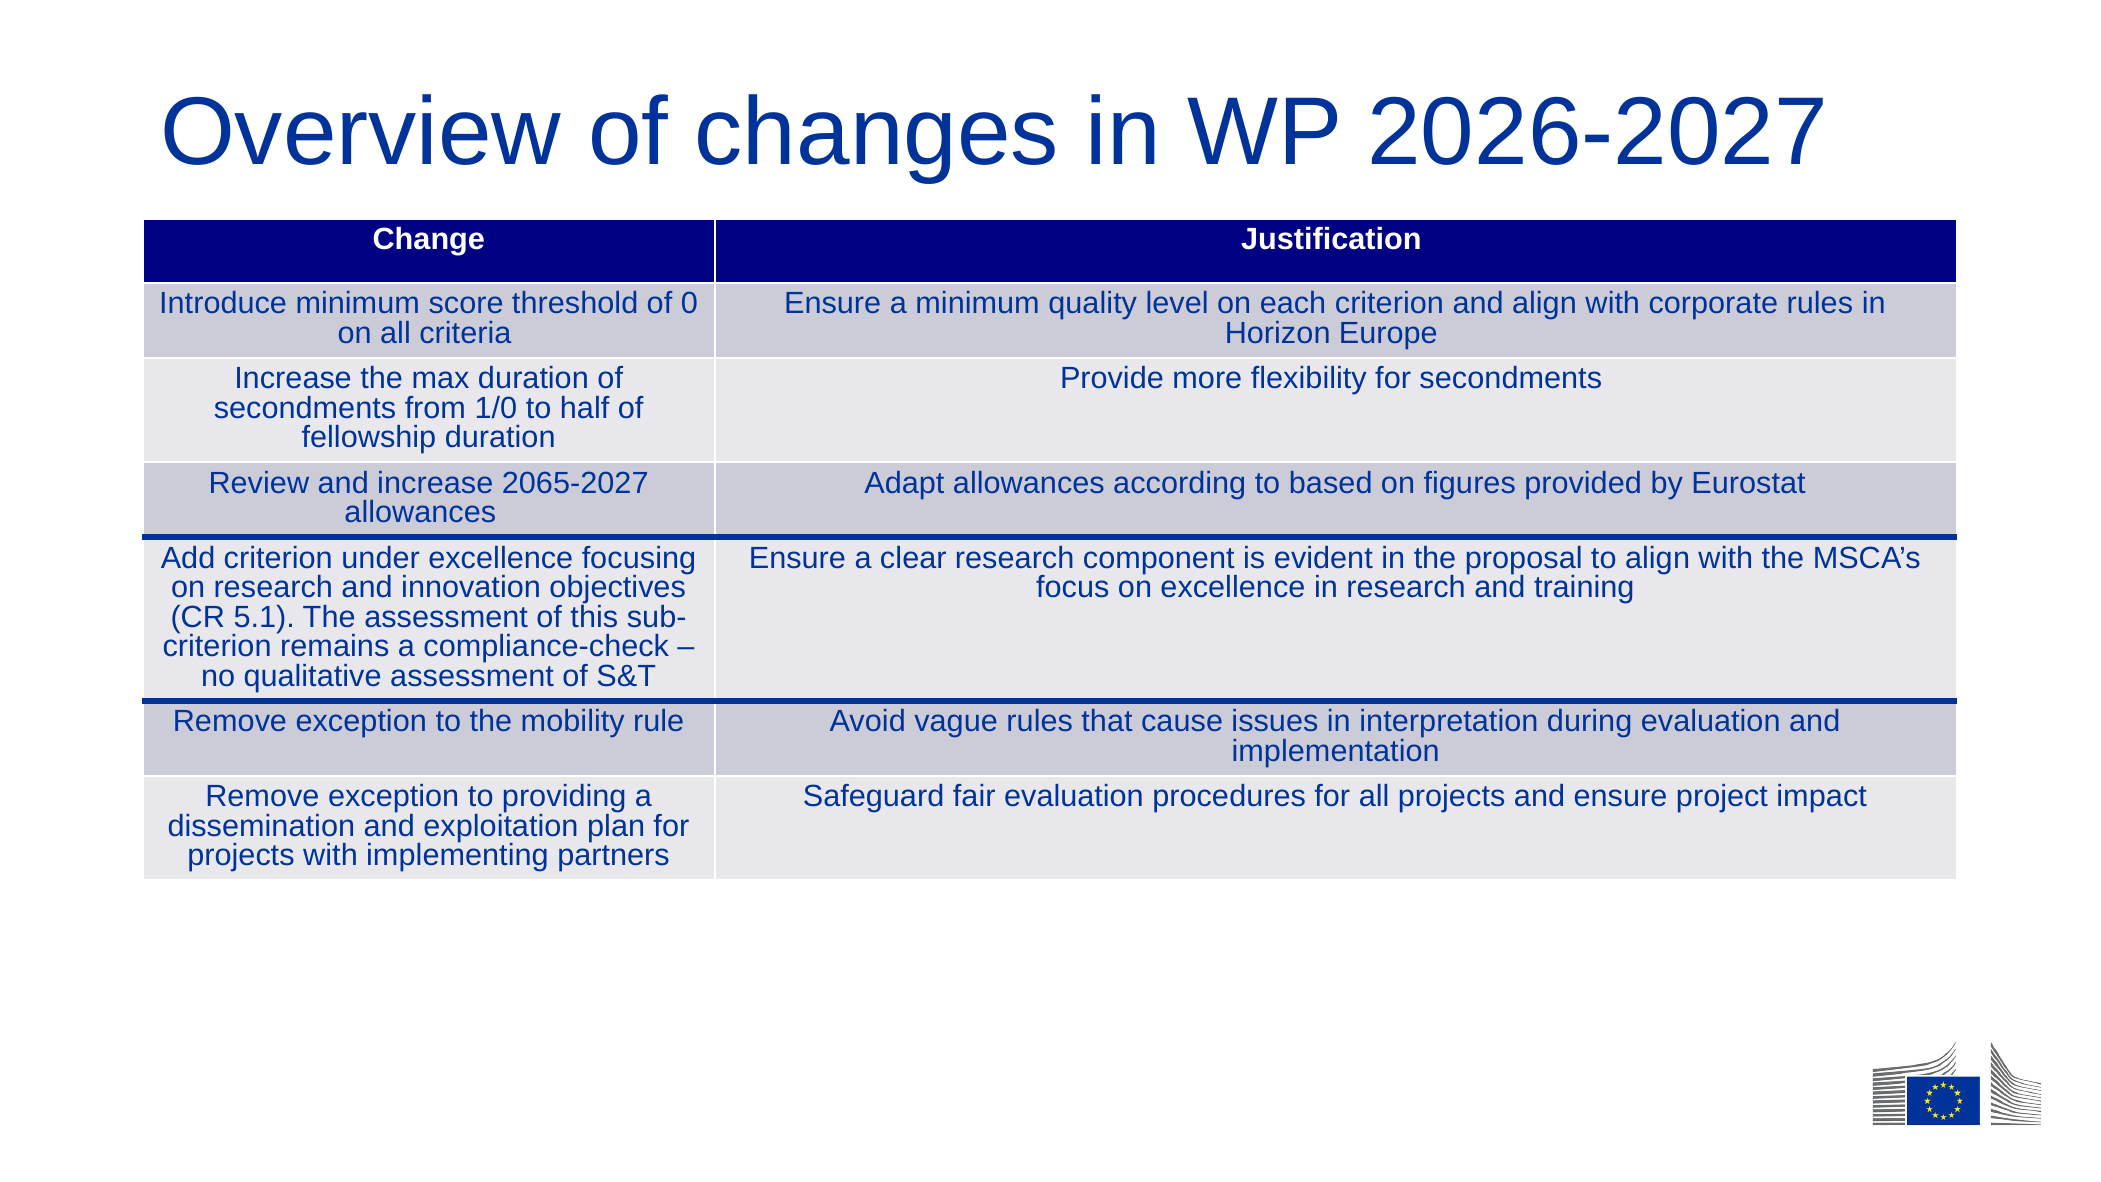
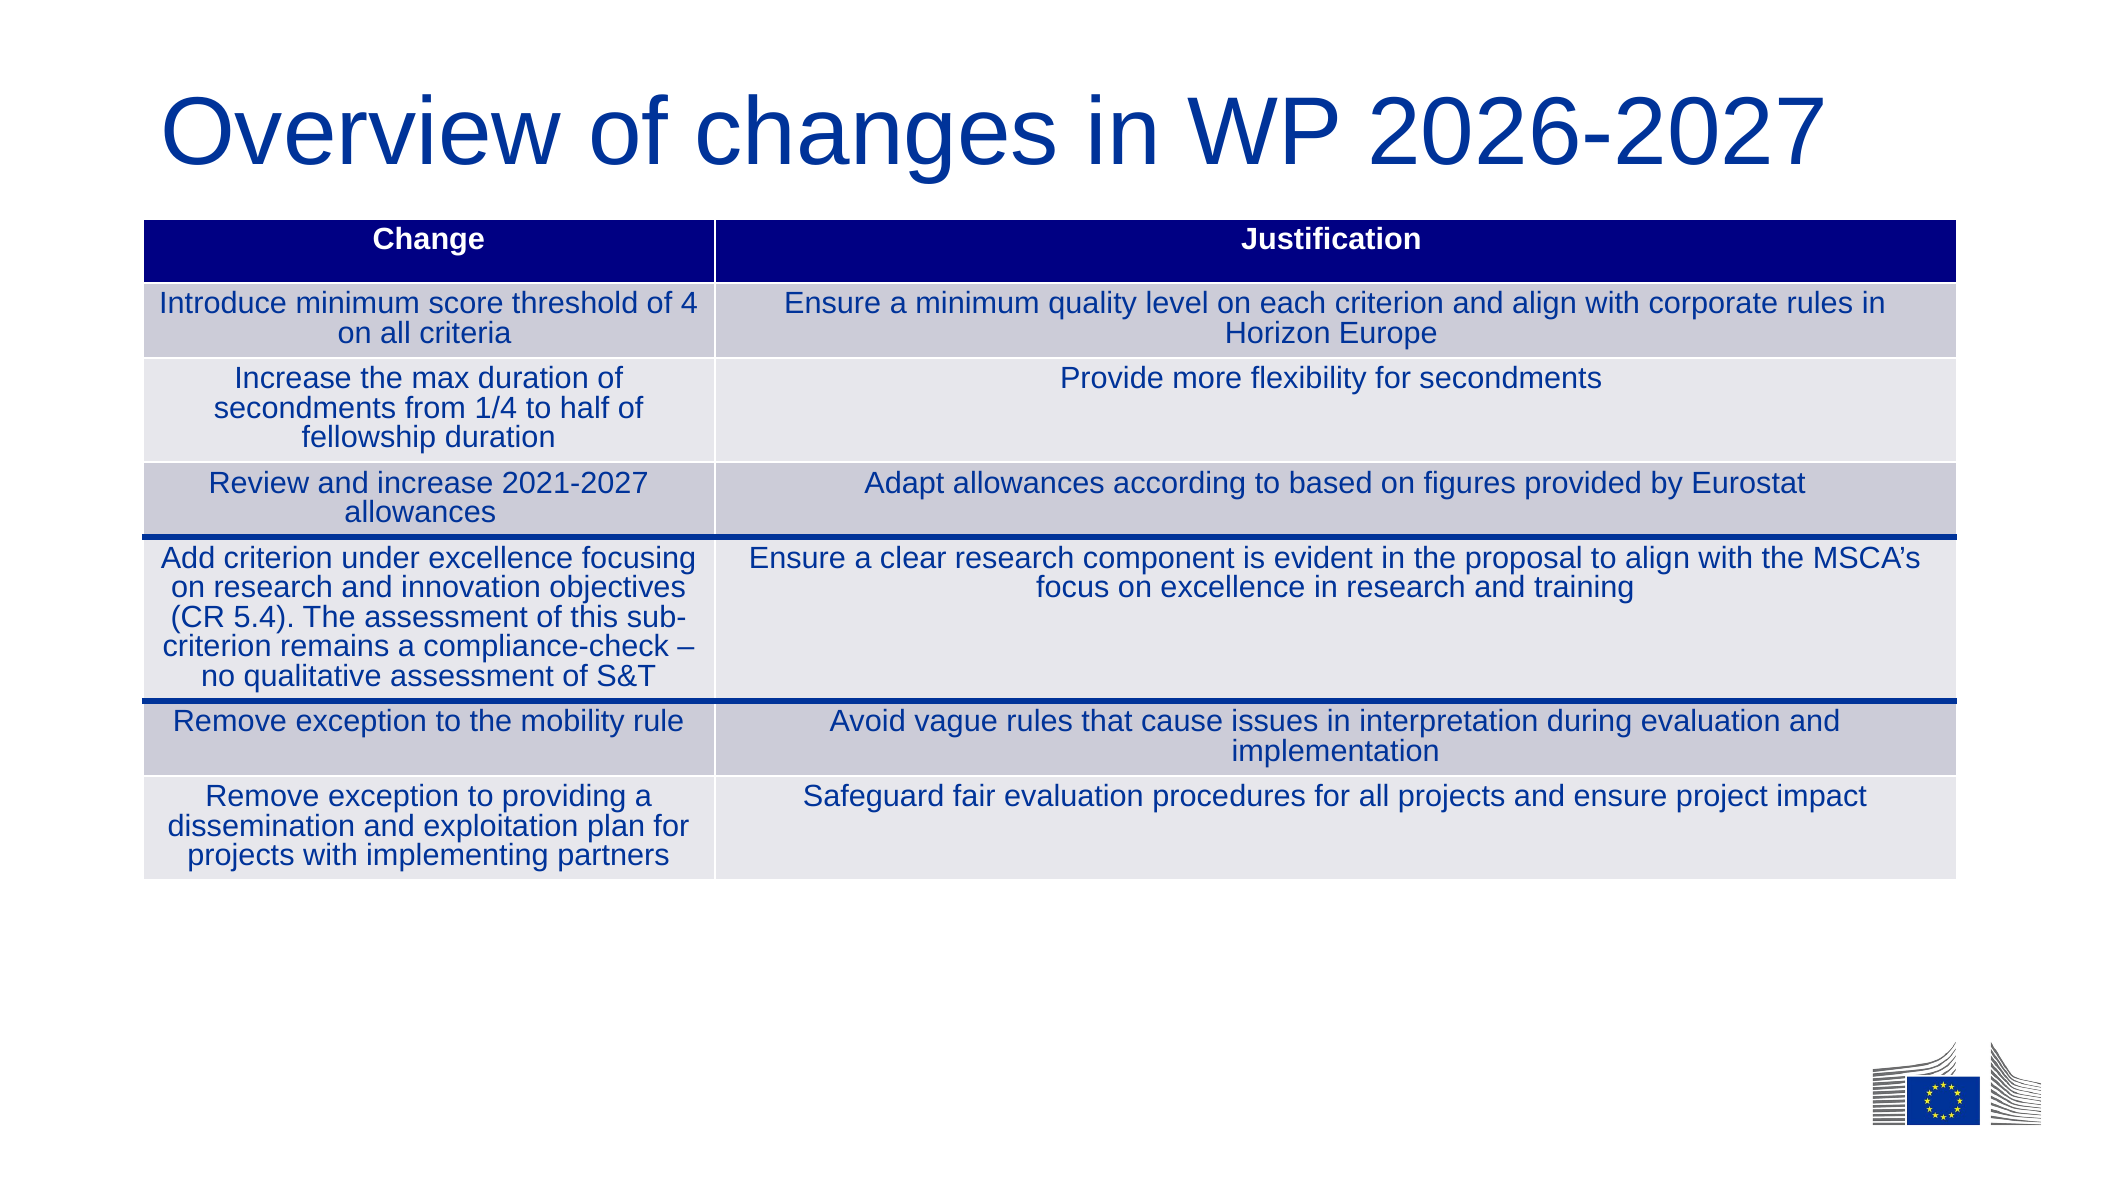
0: 0 -> 4 (689, 304)
1/0: 1/0 -> 1/4 (496, 408)
2065-2027: 2065-2027 -> 2021-2027 (575, 483)
5.1: 5.1 -> 5.4 (264, 617)
